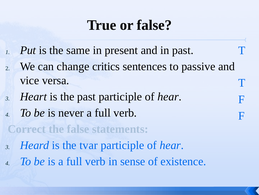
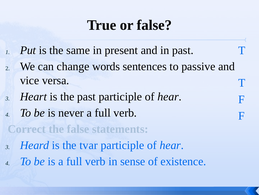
critics: critics -> words (106, 66)
